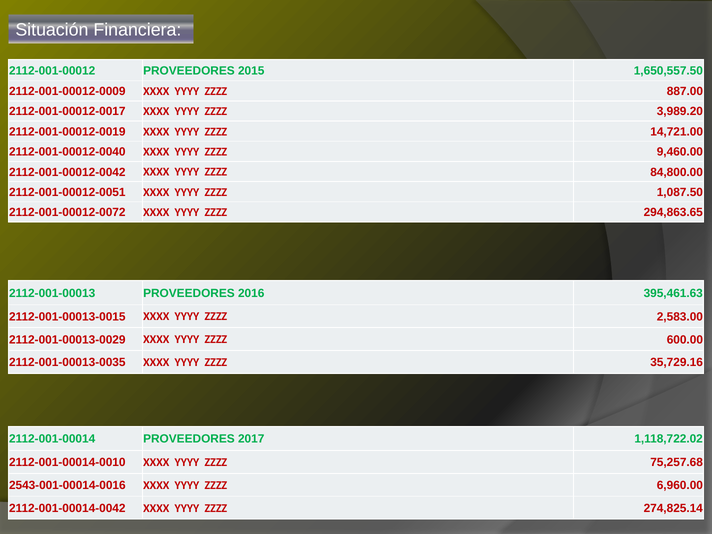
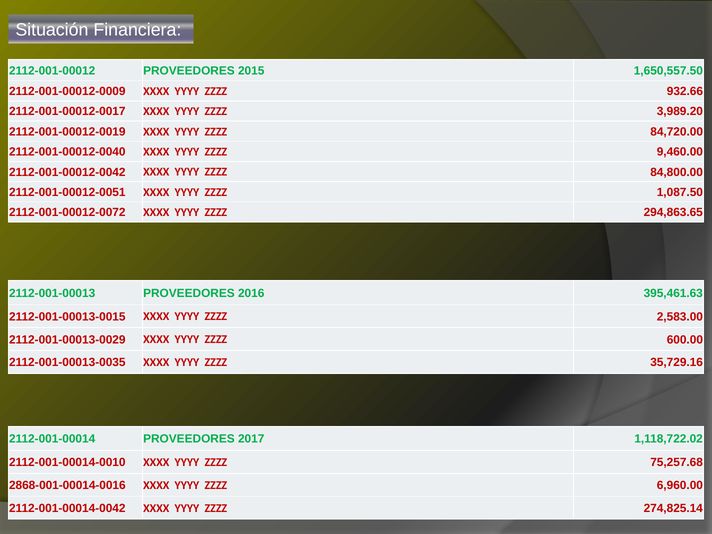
887.00: 887.00 -> 932.66 (685, 91)
14,721.00: 14,721.00 -> 84,720.00 (677, 132)
2543-001-00014-0016: 2543-001-00014-0016 -> 2868-001-00014-0016 (67, 485)
